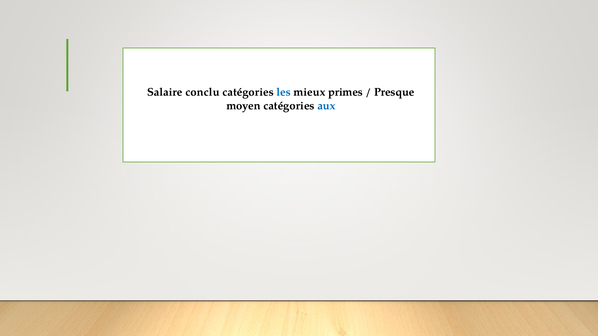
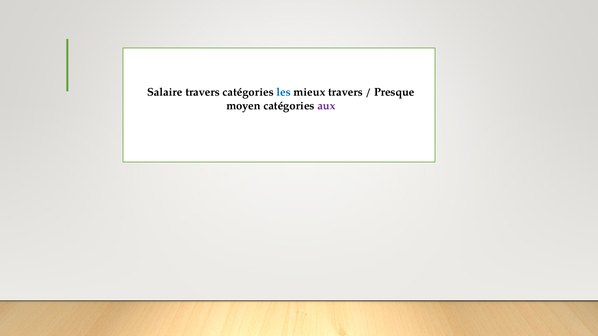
Salaire conclu: conclu -> travers (203, 92)
mieux primes: primes -> travers (345, 92)
aux colour: blue -> purple (326, 106)
